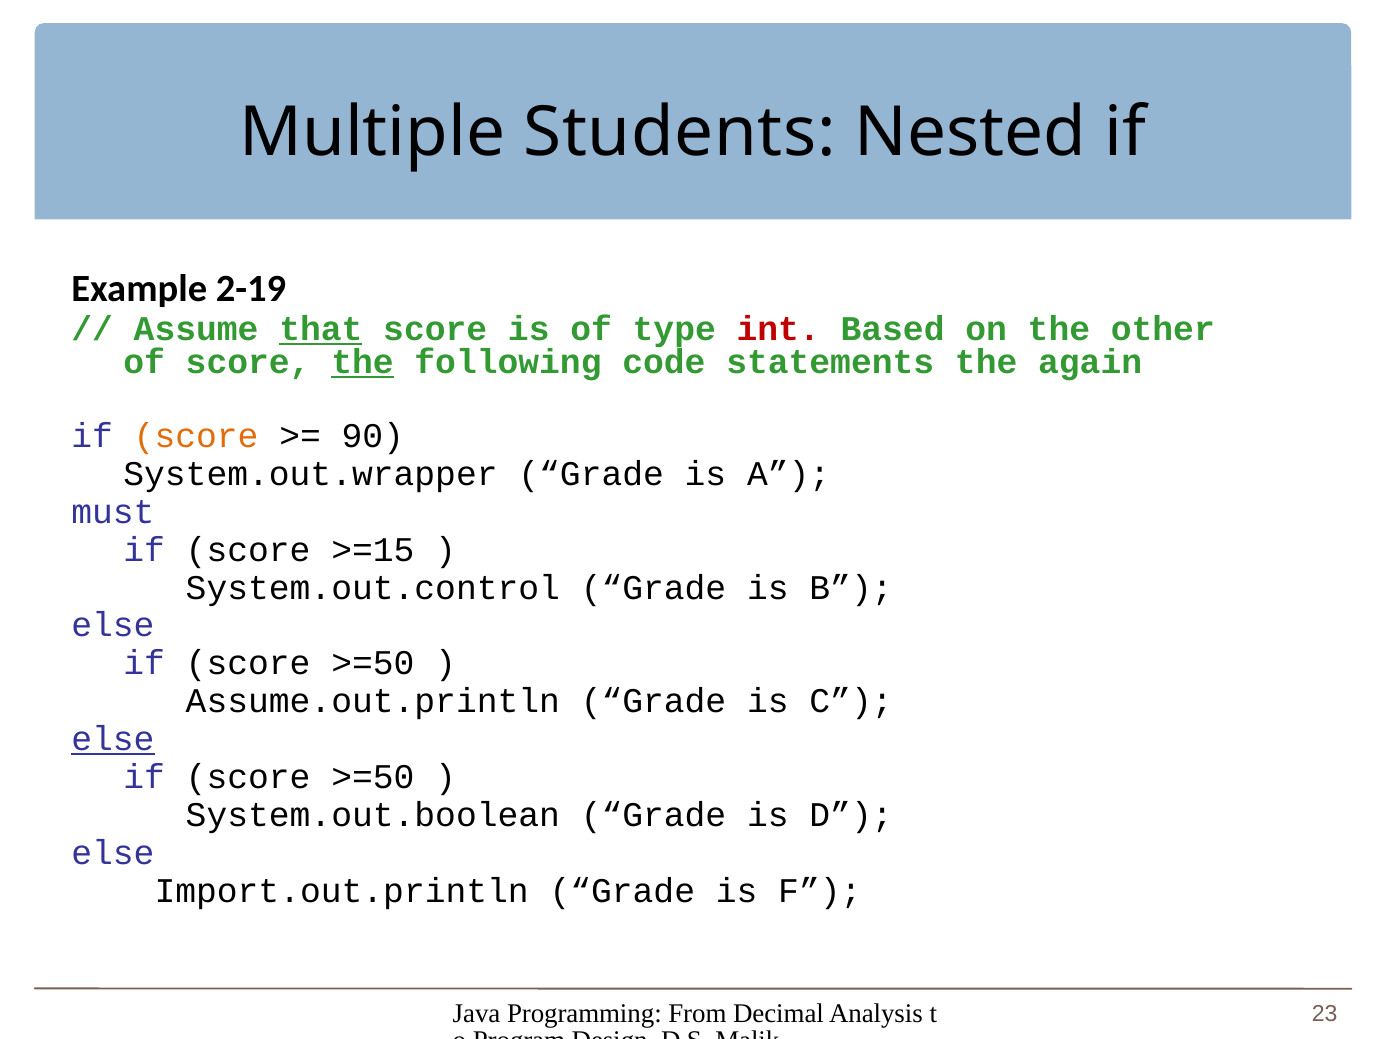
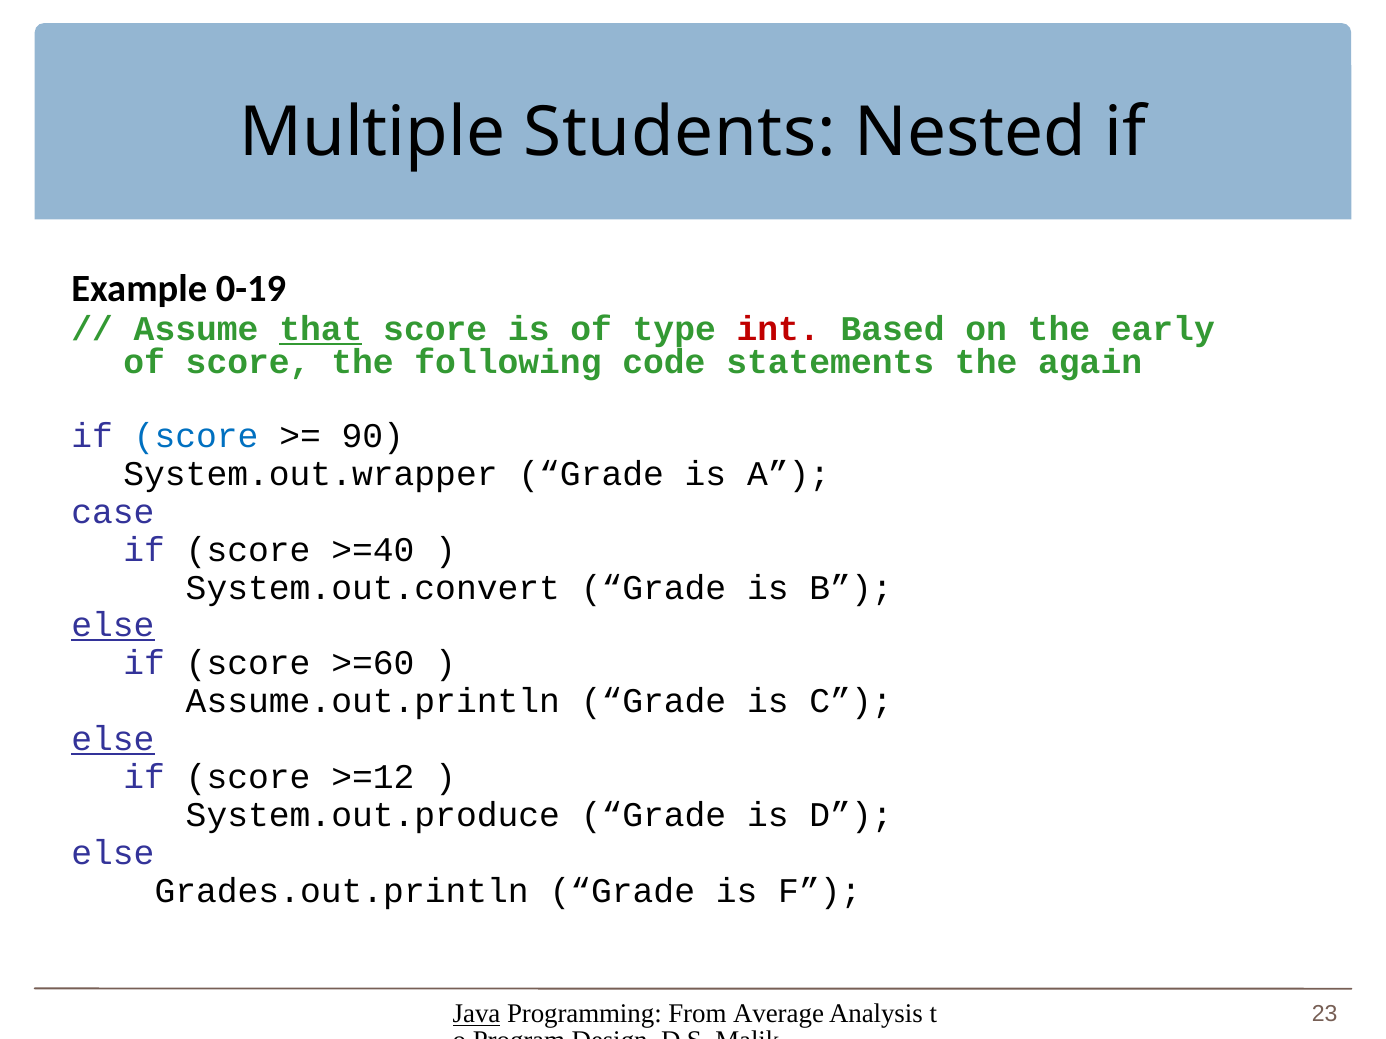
2-19: 2-19 -> 0-19 (251, 289)
other: other -> early (1163, 329)
the underline: present -> none (362, 363)
score colour: orange -> blue (196, 436)
must: must -> case (113, 512)
>=15: >=15 -> >=40 (373, 550)
System.out.control: System.out.control -> System.out.convert (373, 588)
else underline: none -> present (113, 626)
>=50: >=50 -> >=60 (373, 664)
>=50: >=50 -> >=12 (373, 777)
System.out.boolean: System.out.boolean -> System.out.produce (373, 815)
Import.out.println: Import.out.println -> Grades.out.println (342, 891)
Java underline: none -> present (477, 1014)
Decimal: Decimal -> Average (778, 1014)
